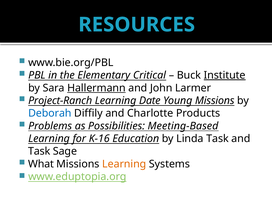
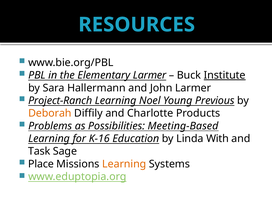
Elementary Critical: Critical -> Larmer (150, 75)
Hallermann underline: present -> none (96, 88)
Date: Date -> Noel (150, 101)
Young Missions: Missions -> Previous (215, 101)
Deborah colour: blue -> orange (50, 113)
Linda Task: Task -> With (218, 139)
What: What -> Place (41, 164)
